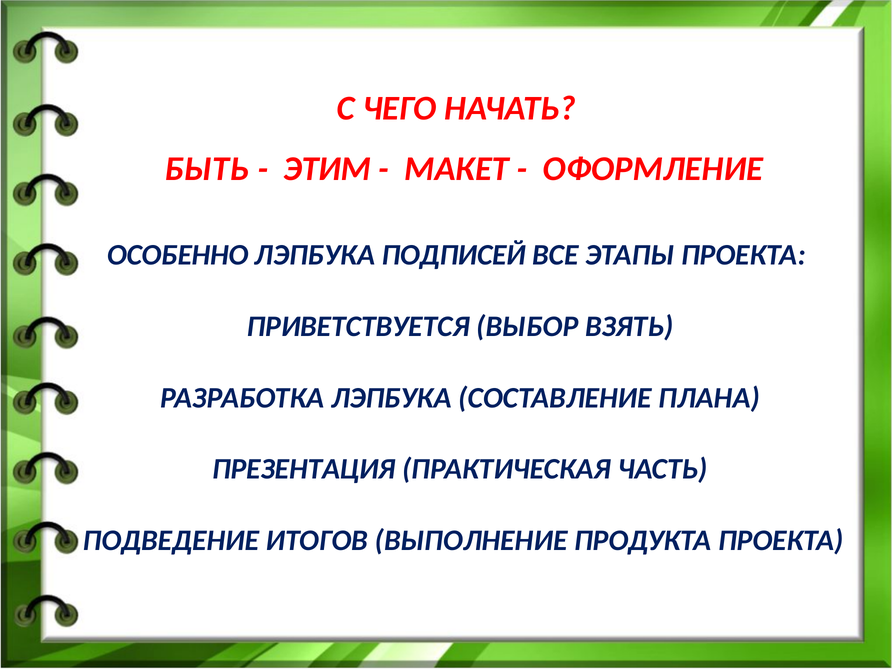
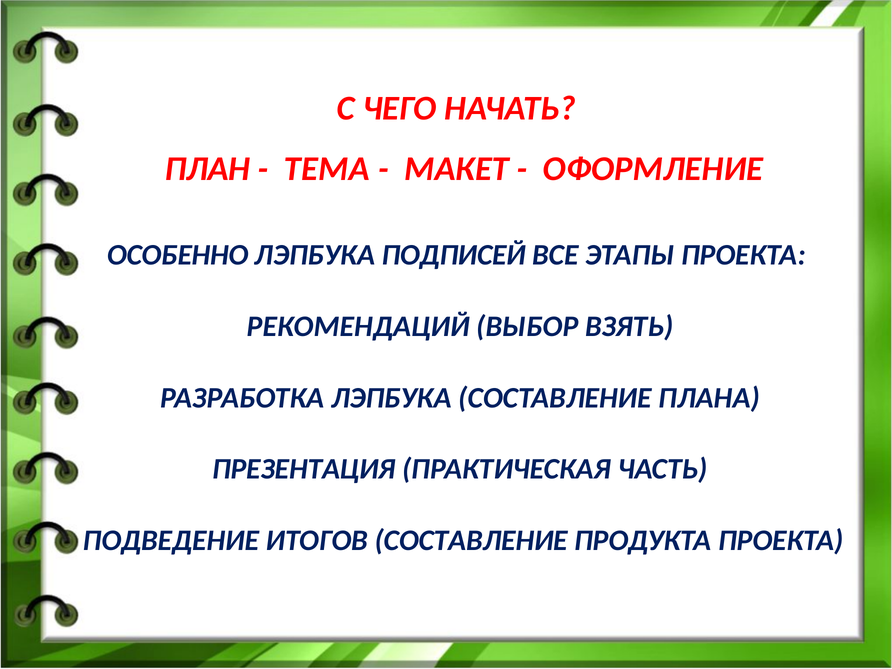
БЫТЬ: БЫТЬ -> ПЛАН (207, 169)
ЭТИМ: ЭТИМ -> ТЕМА (327, 169)
ПРИВЕТСТВУЕТСЯ: ПРИВЕТСТВУЕТСЯ -> РЕКОМЕНДАЦИЙ (358, 326)
ИТОГОВ ВЫПОЛНЕНИЕ: ВЫПОЛНЕНИЕ -> СОСТАВЛЕНИЕ (471, 541)
